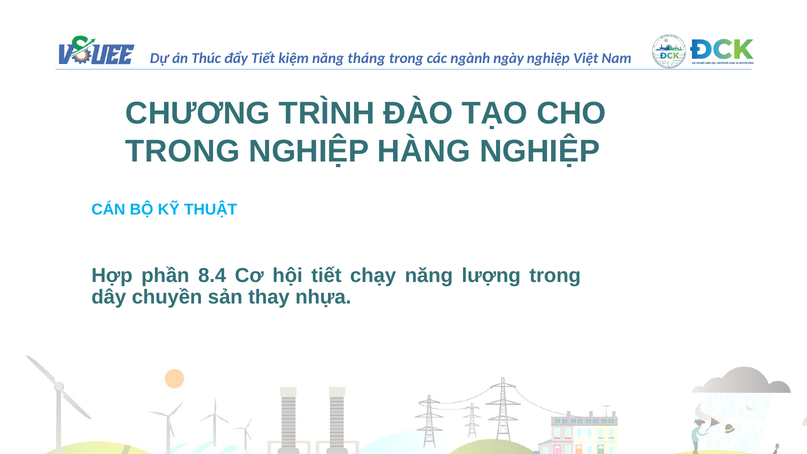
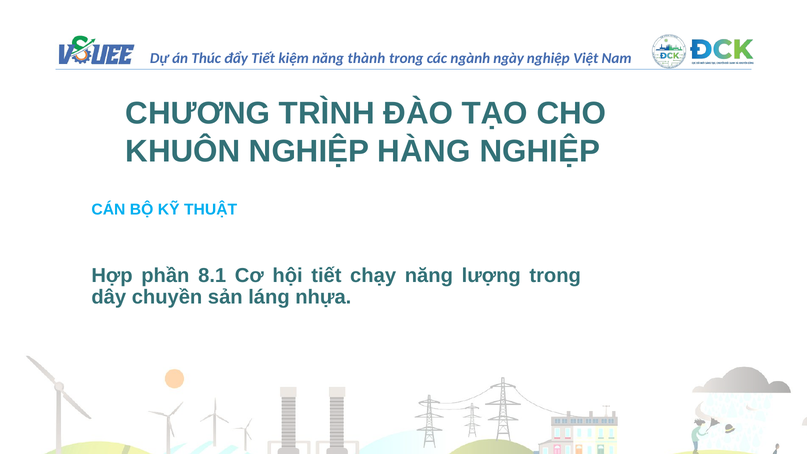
tháng: tháng -> thành (366, 58)
TRONG: TRONG -> KHUÔN (183, 151)
8.4: 8.4 -> 8.1 (212, 275)
thay: thay -> láng (269, 297)
